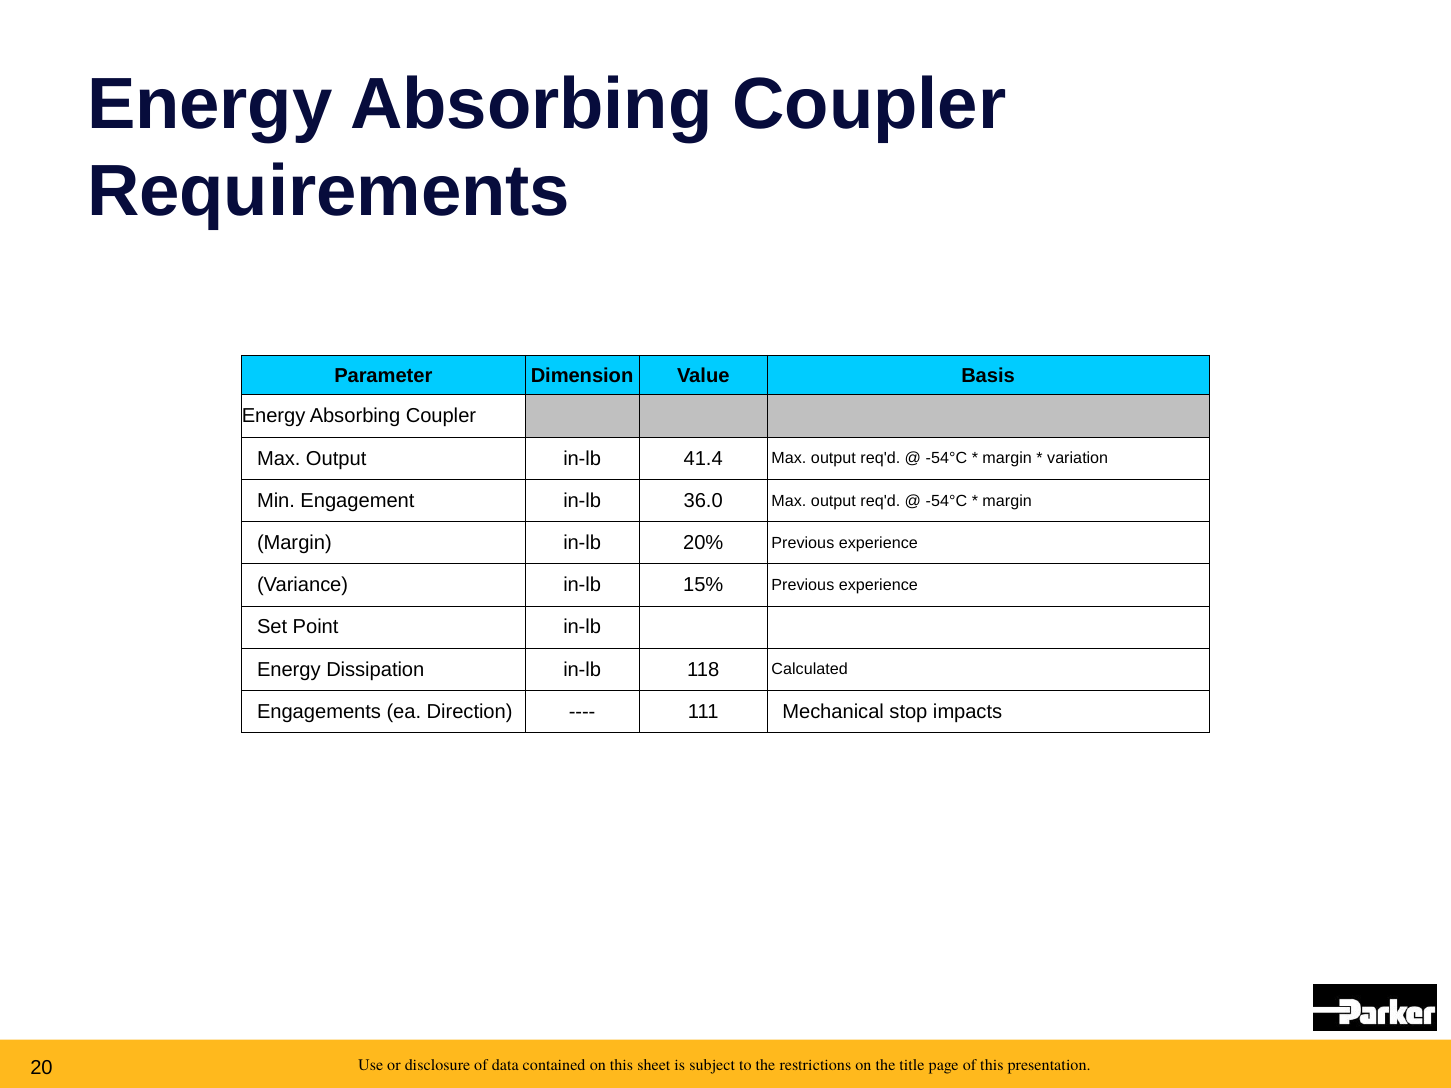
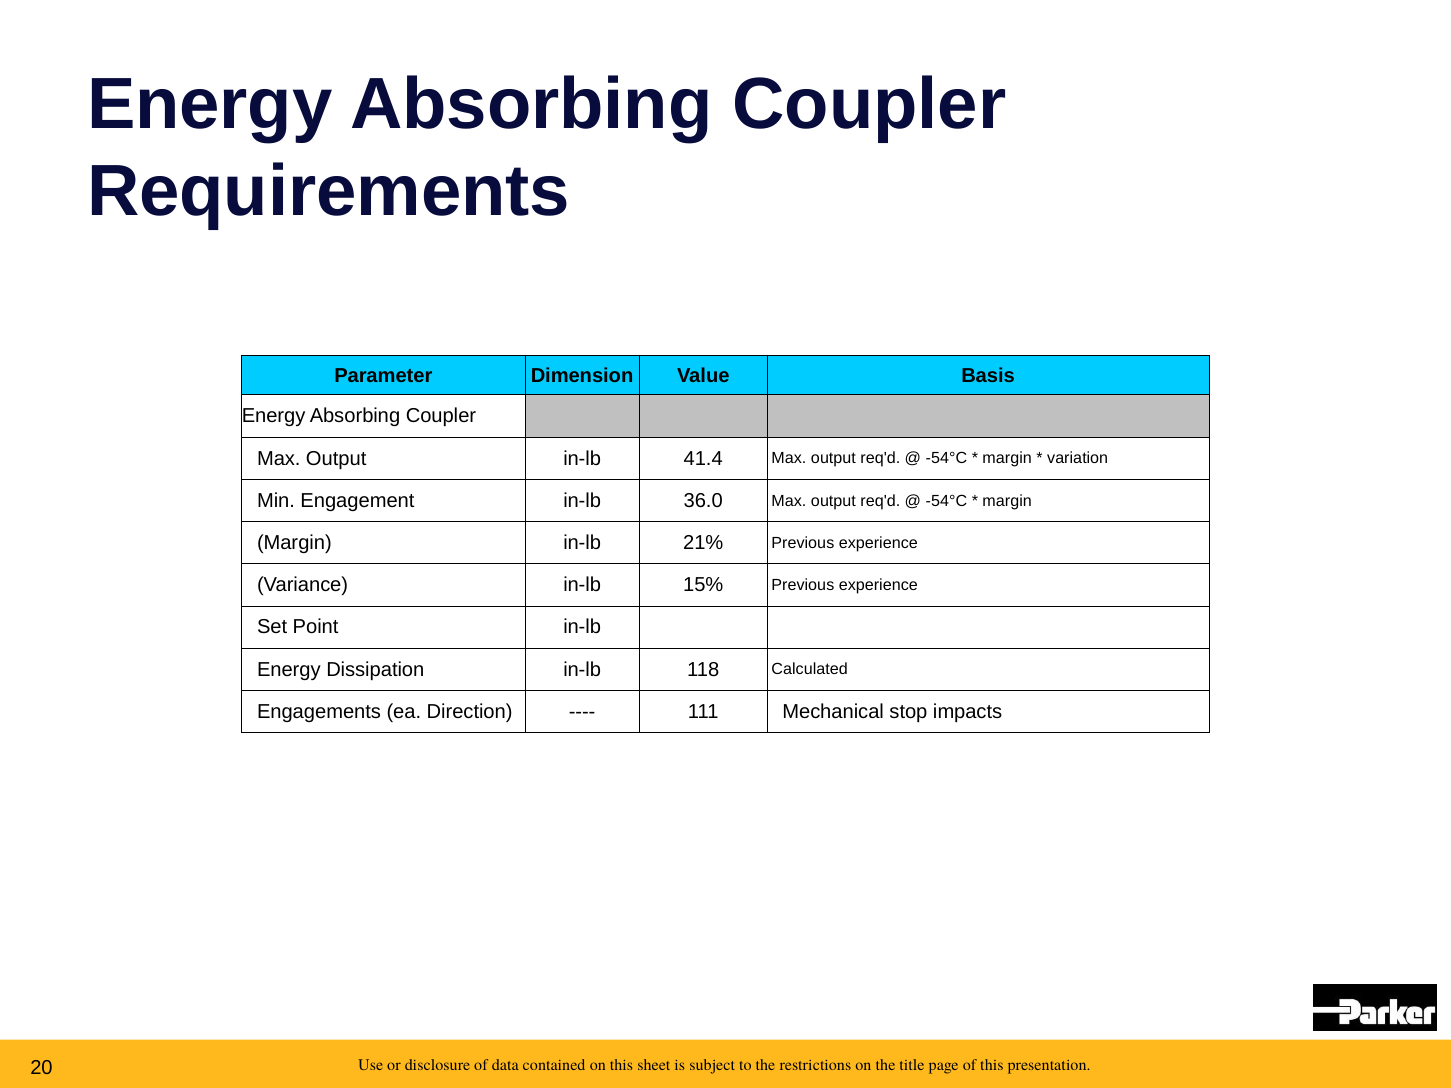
20%: 20% -> 21% (703, 543)
